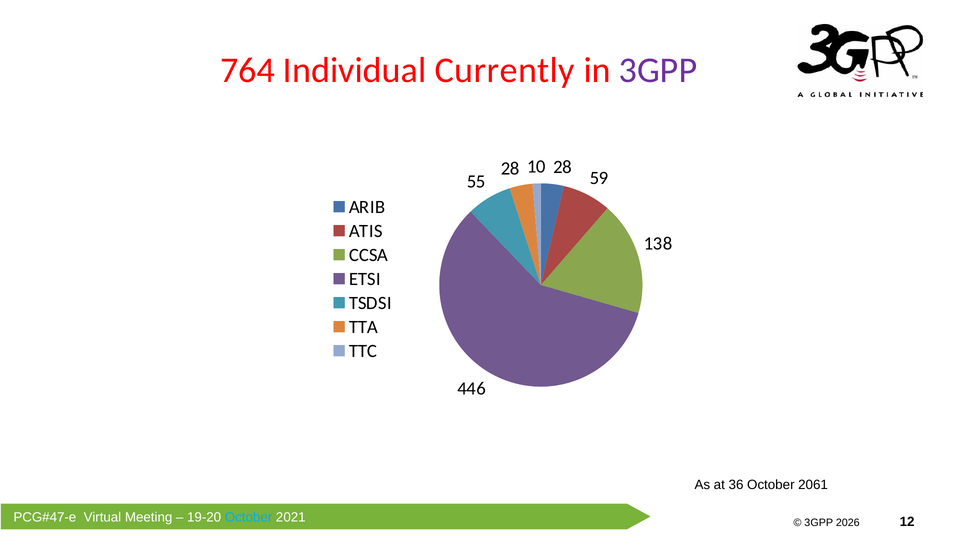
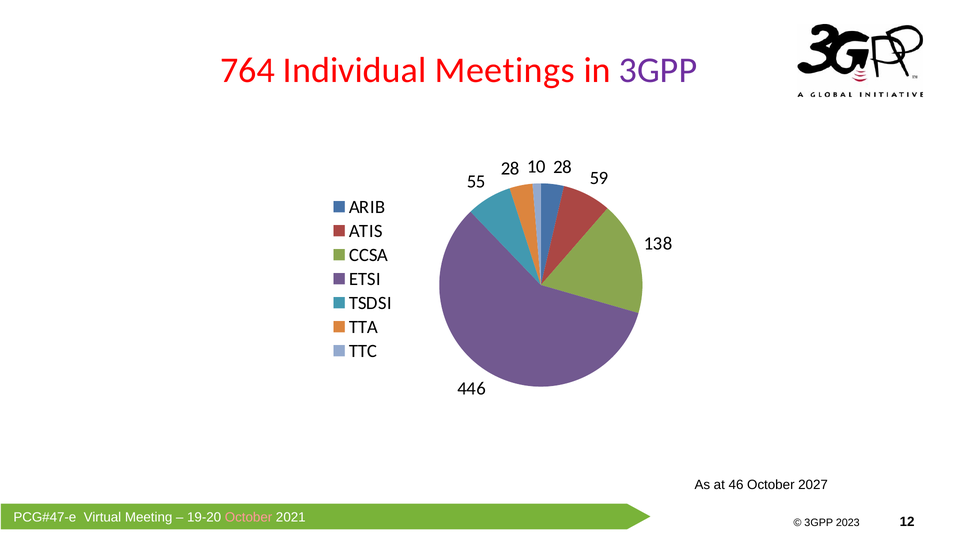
Currently: Currently -> Meetings (505, 70)
36: 36 -> 46 (736, 485)
2061: 2061 -> 2027 (813, 485)
October colour: light blue -> pink (249, 517)
2026: 2026 -> 2023 (848, 522)
